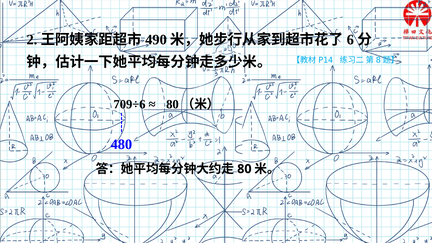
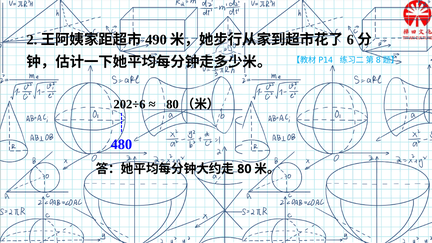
709÷6: 709÷6 -> 202÷6 (130, 104)
